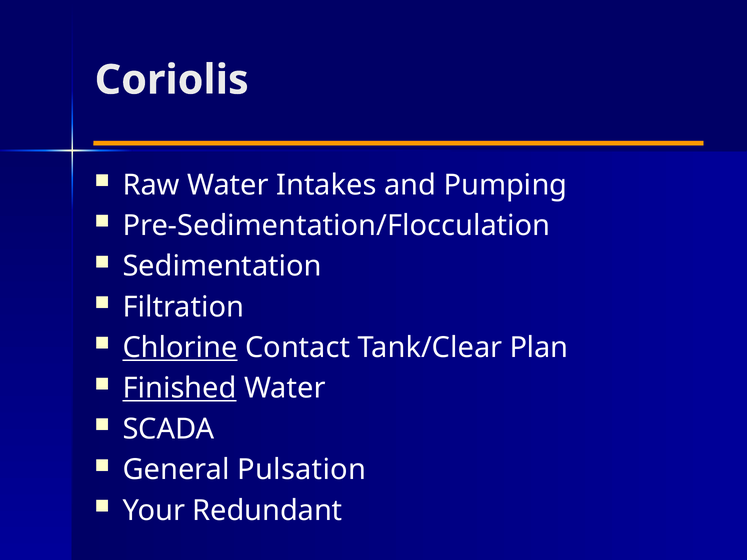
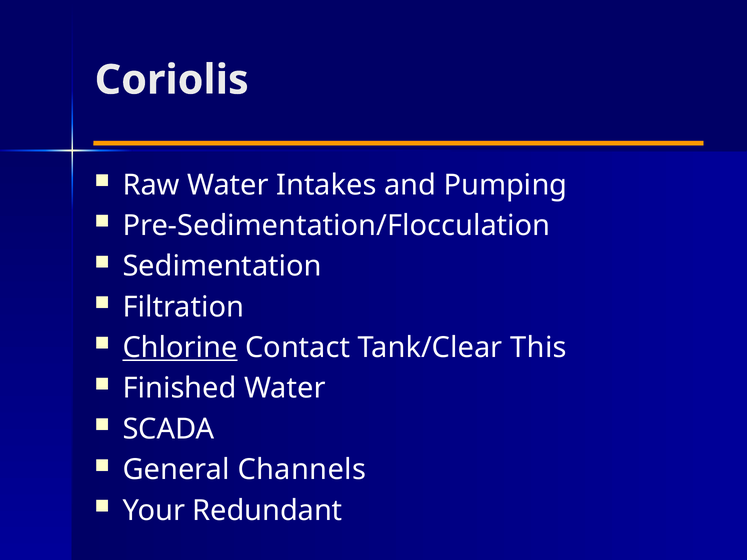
Plan: Plan -> This (539, 348)
Finished underline: present -> none (180, 389)
Pulsation: Pulsation -> Channels (302, 470)
